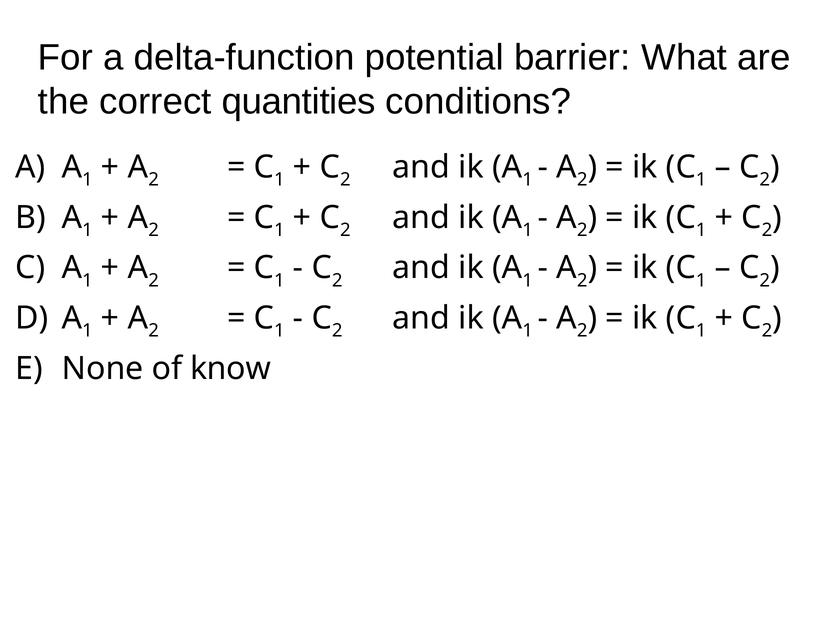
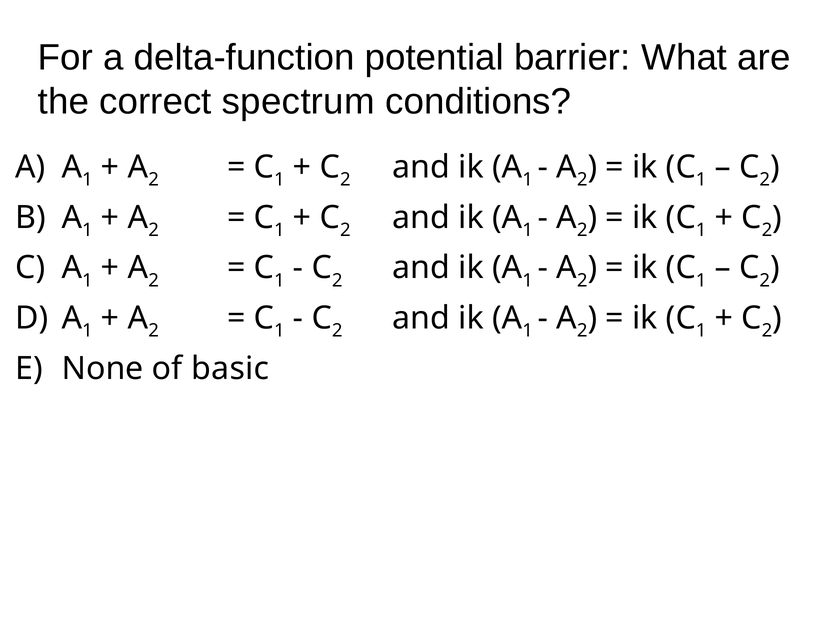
quantities: quantities -> spectrum (298, 102)
know: know -> basic (230, 369)
